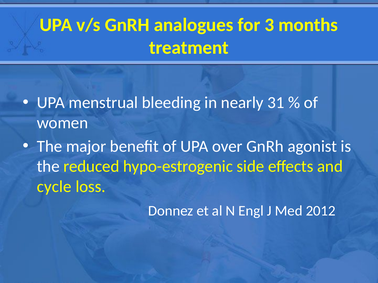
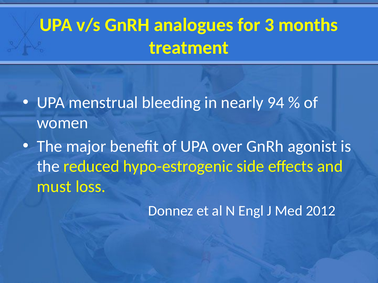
31: 31 -> 94 (276, 103)
cycle: cycle -> must (54, 187)
